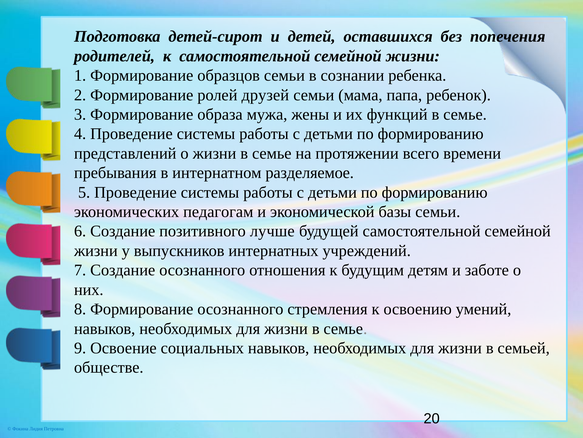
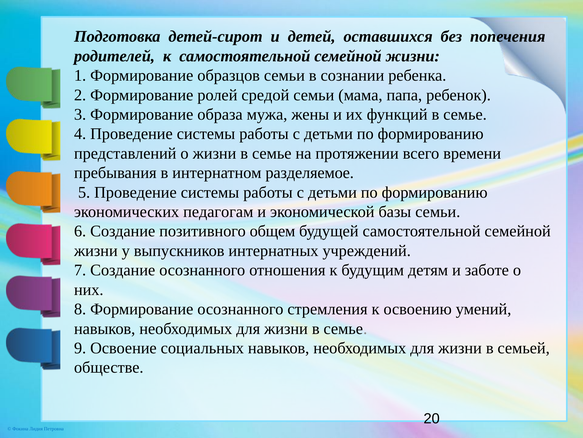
друзей: друзей -> средой (265, 95)
лучше: лучше -> общем (272, 231)
